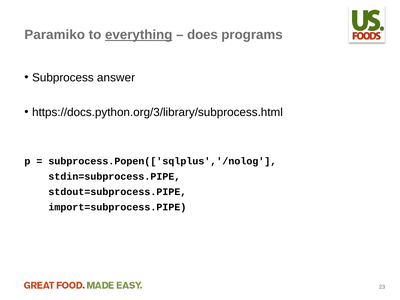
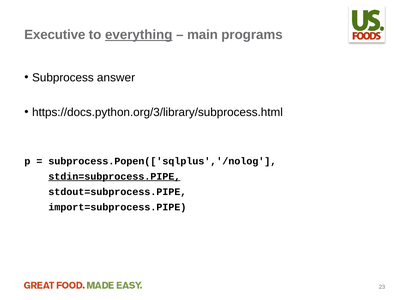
Paramiko: Paramiko -> Executive (55, 35)
does: does -> main (202, 35)
stdin=subprocess.PIPE underline: none -> present (114, 176)
